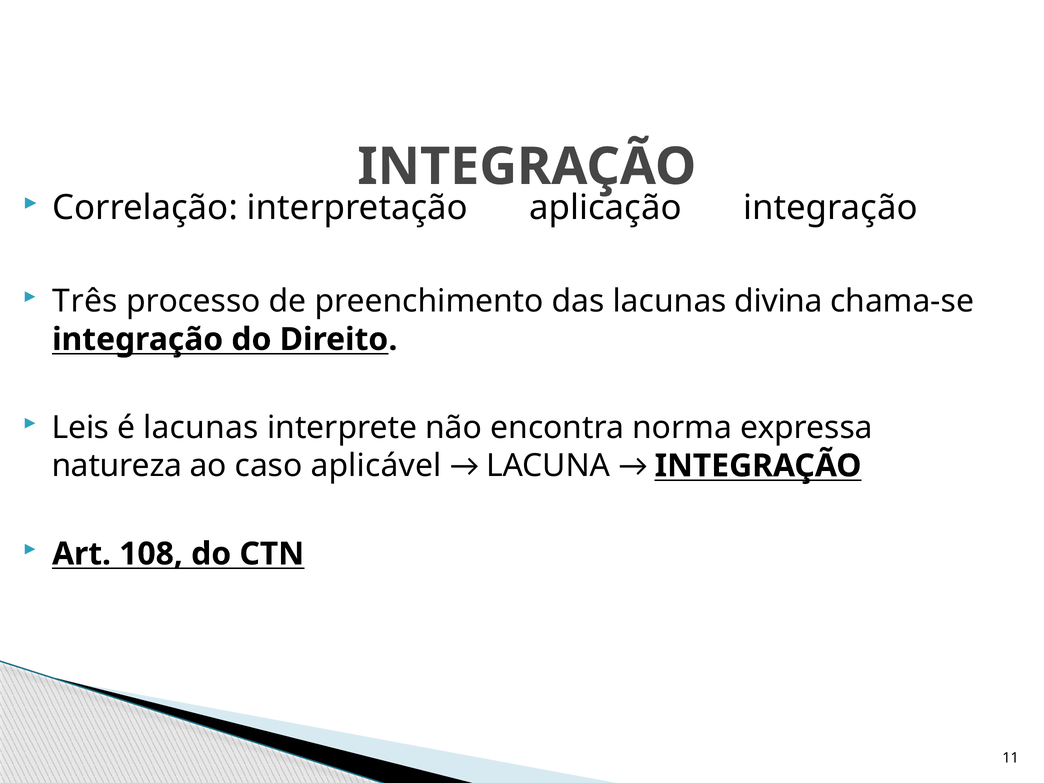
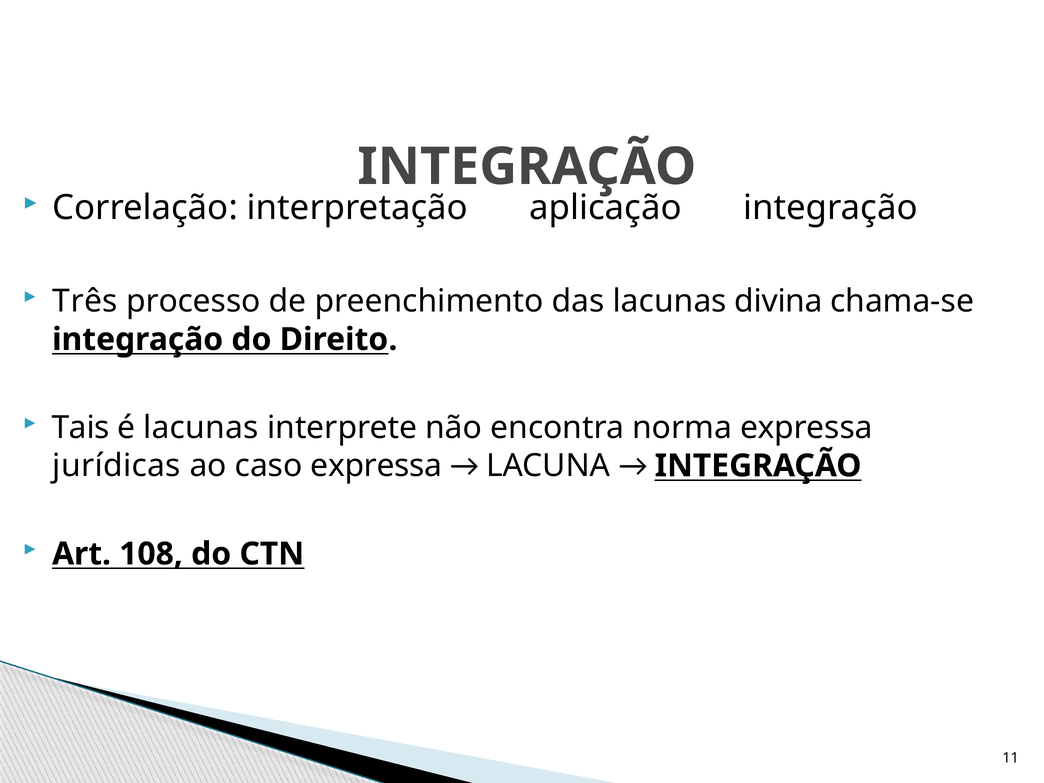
Leis: Leis -> Tais (81, 428)
natureza: natureza -> jurídicas (117, 466)
caso aplicável: aplicável -> expressa (376, 466)
